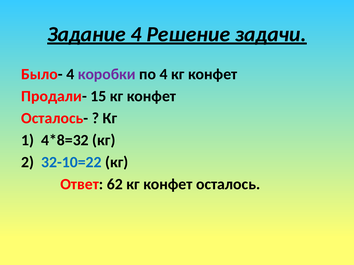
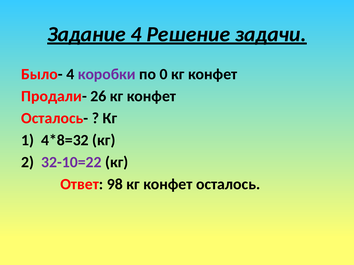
по 4: 4 -> 0 (164, 74)
15: 15 -> 26 (98, 96)
32-10=22 colour: blue -> purple (71, 162)
62: 62 -> 98 (115, 184)
